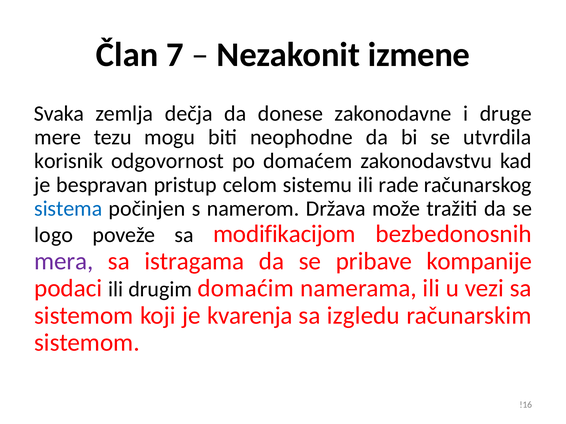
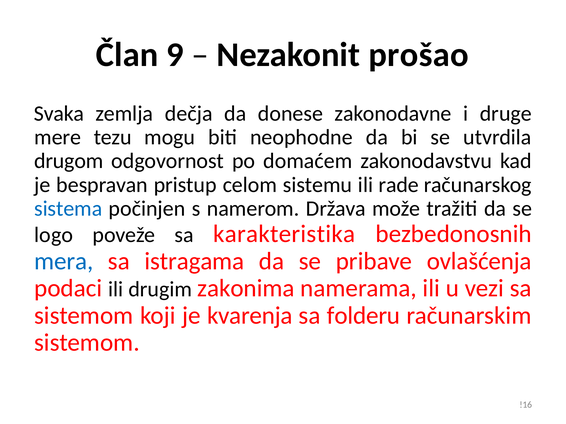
7: 7 -> 9 (175, 55)
izmene: izmene -> prošao (419, 55)
korisnik: korisnik -> drugom (69, 161)
modifikacijom: modifikacijom -> karakteristika (284, 234)
mera colour: purple -> blue (64, 261)
kompanije: kompanije -> ovlašćenja (479, 261)
domaćim: domaćim -> zakonima (246, 289)
izgledu: izgledu -> folderu (364, 316)
